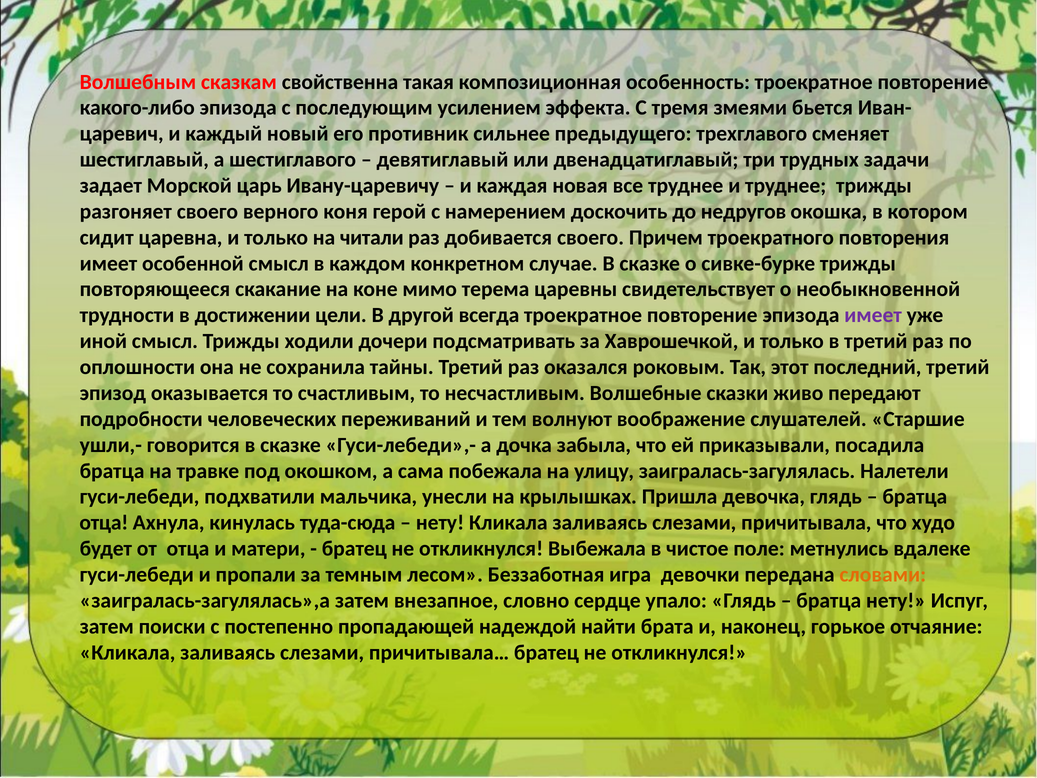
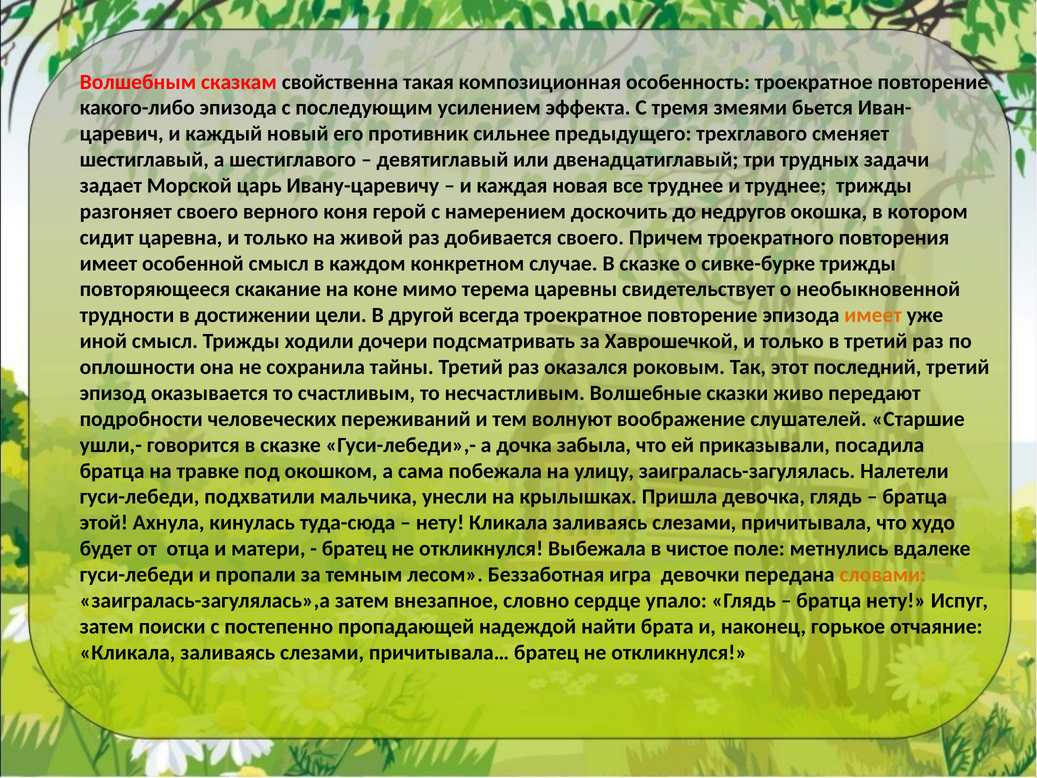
читали: читали -> живой (372, 237)
имеет colour: purple -> orange (873, 315)
отца: отца -> этой (104, 523)
